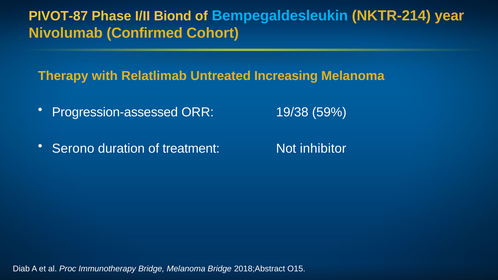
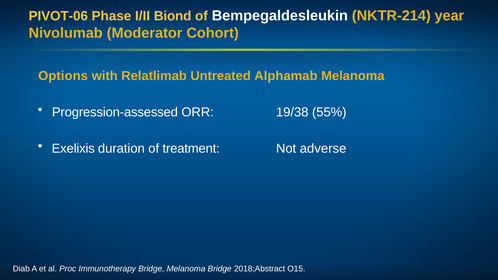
PIVOT-87: PIVOT-87 -> PIVOT-06 (58, 16)
Bempegaldesleukin colour: light blue -> white (280, 16)
Confirmed: Confirmed -> Moderator (145, 33)
Therapy: Therapy -> Options (63, 76)
Increasing: Increasing -> Alphamab (286, 76)
59%: 59% -> 55% (329, 112)
Serono: Serono -> Exelixis (73, 149)
inhibitor: inhibitor -> adverse (323, 149)
